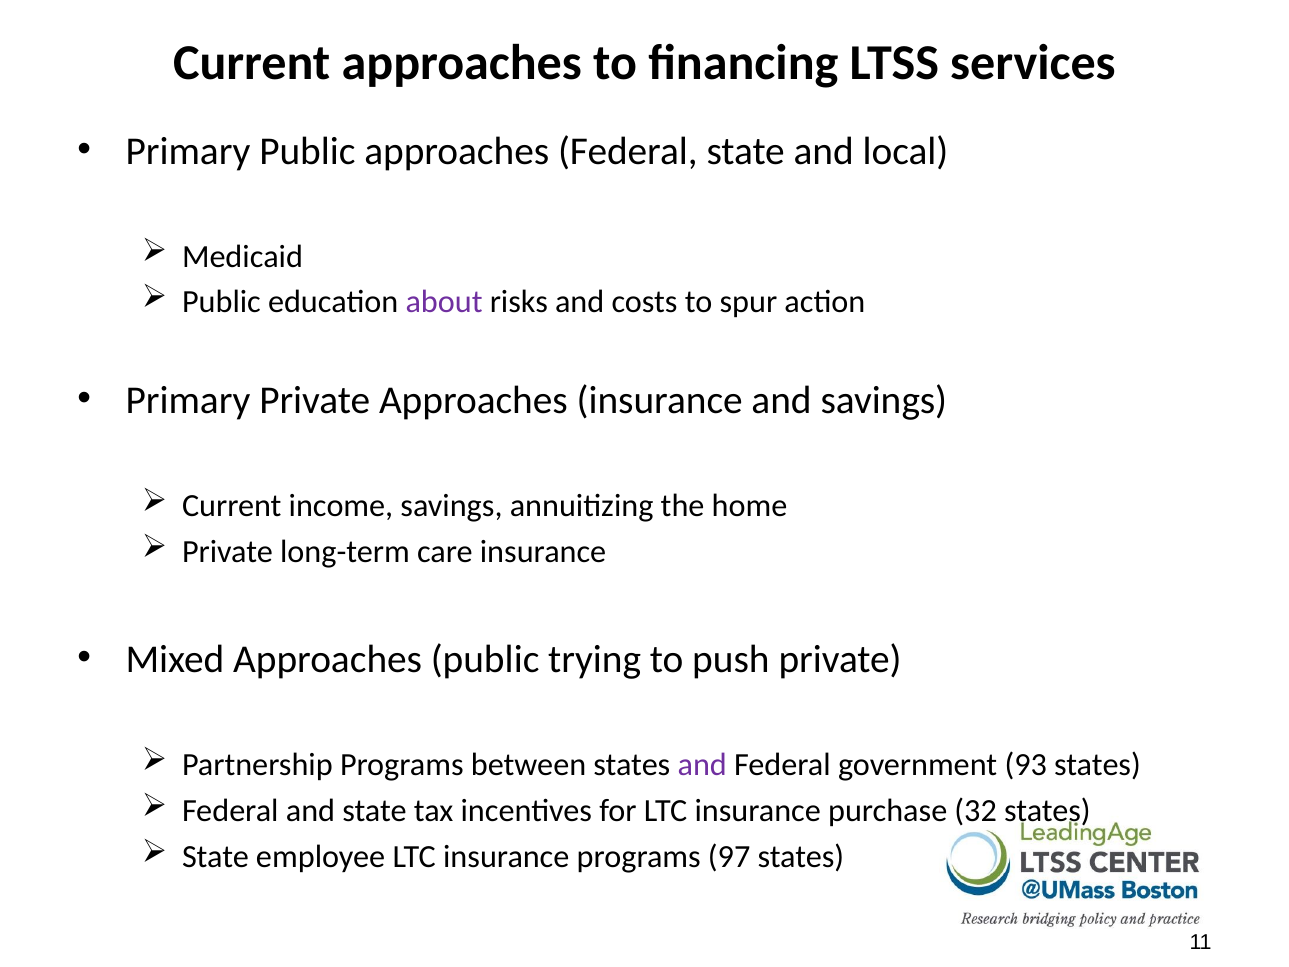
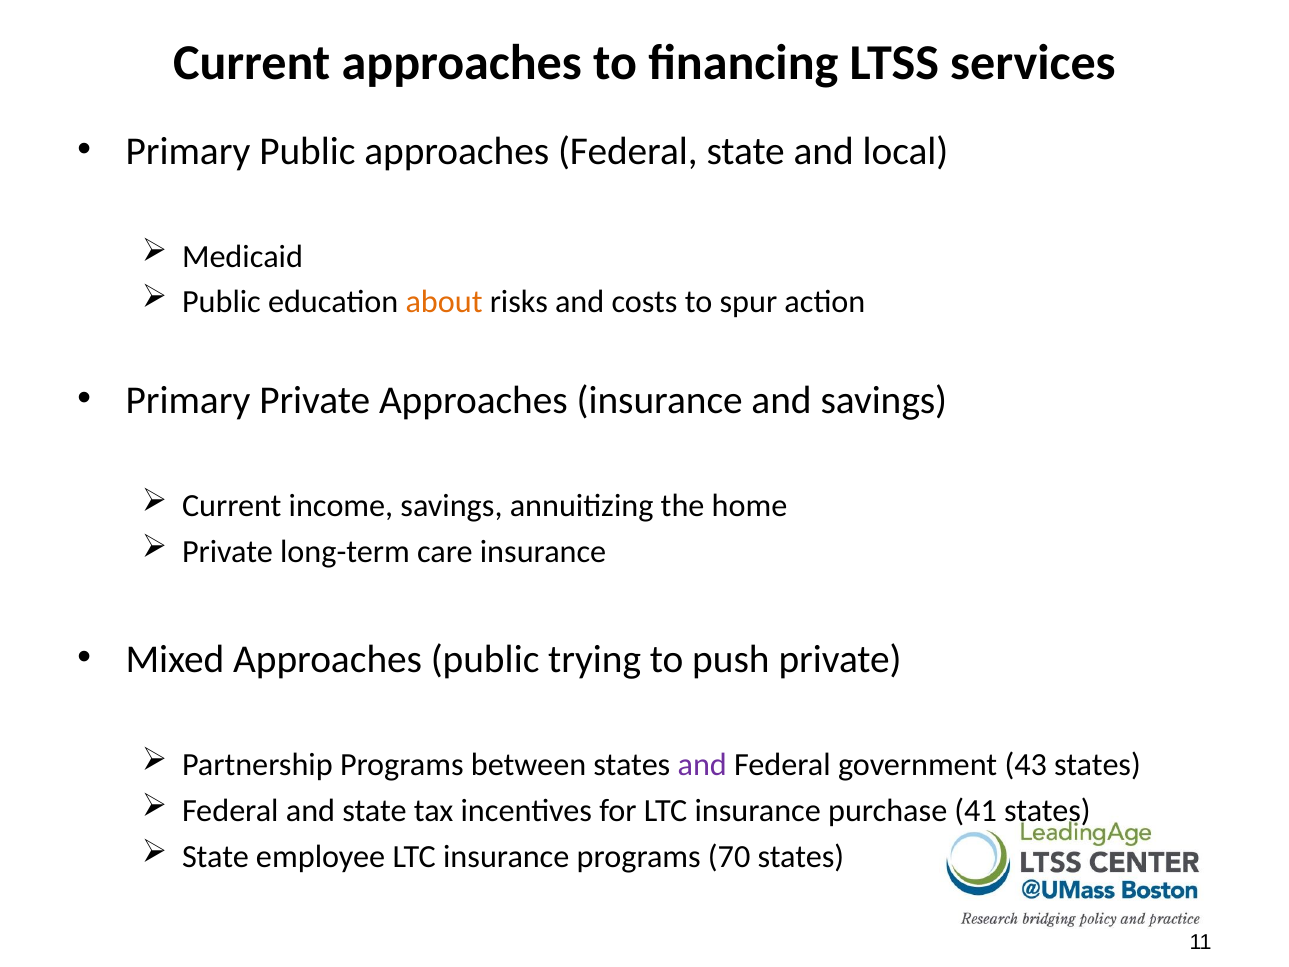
about colour: purple -> orange (444, 302)
93: 93 -> 43 (1026, 765)
32: 32 -> 41 (976, 810)
97: 97 -> 70 (729, 856)
